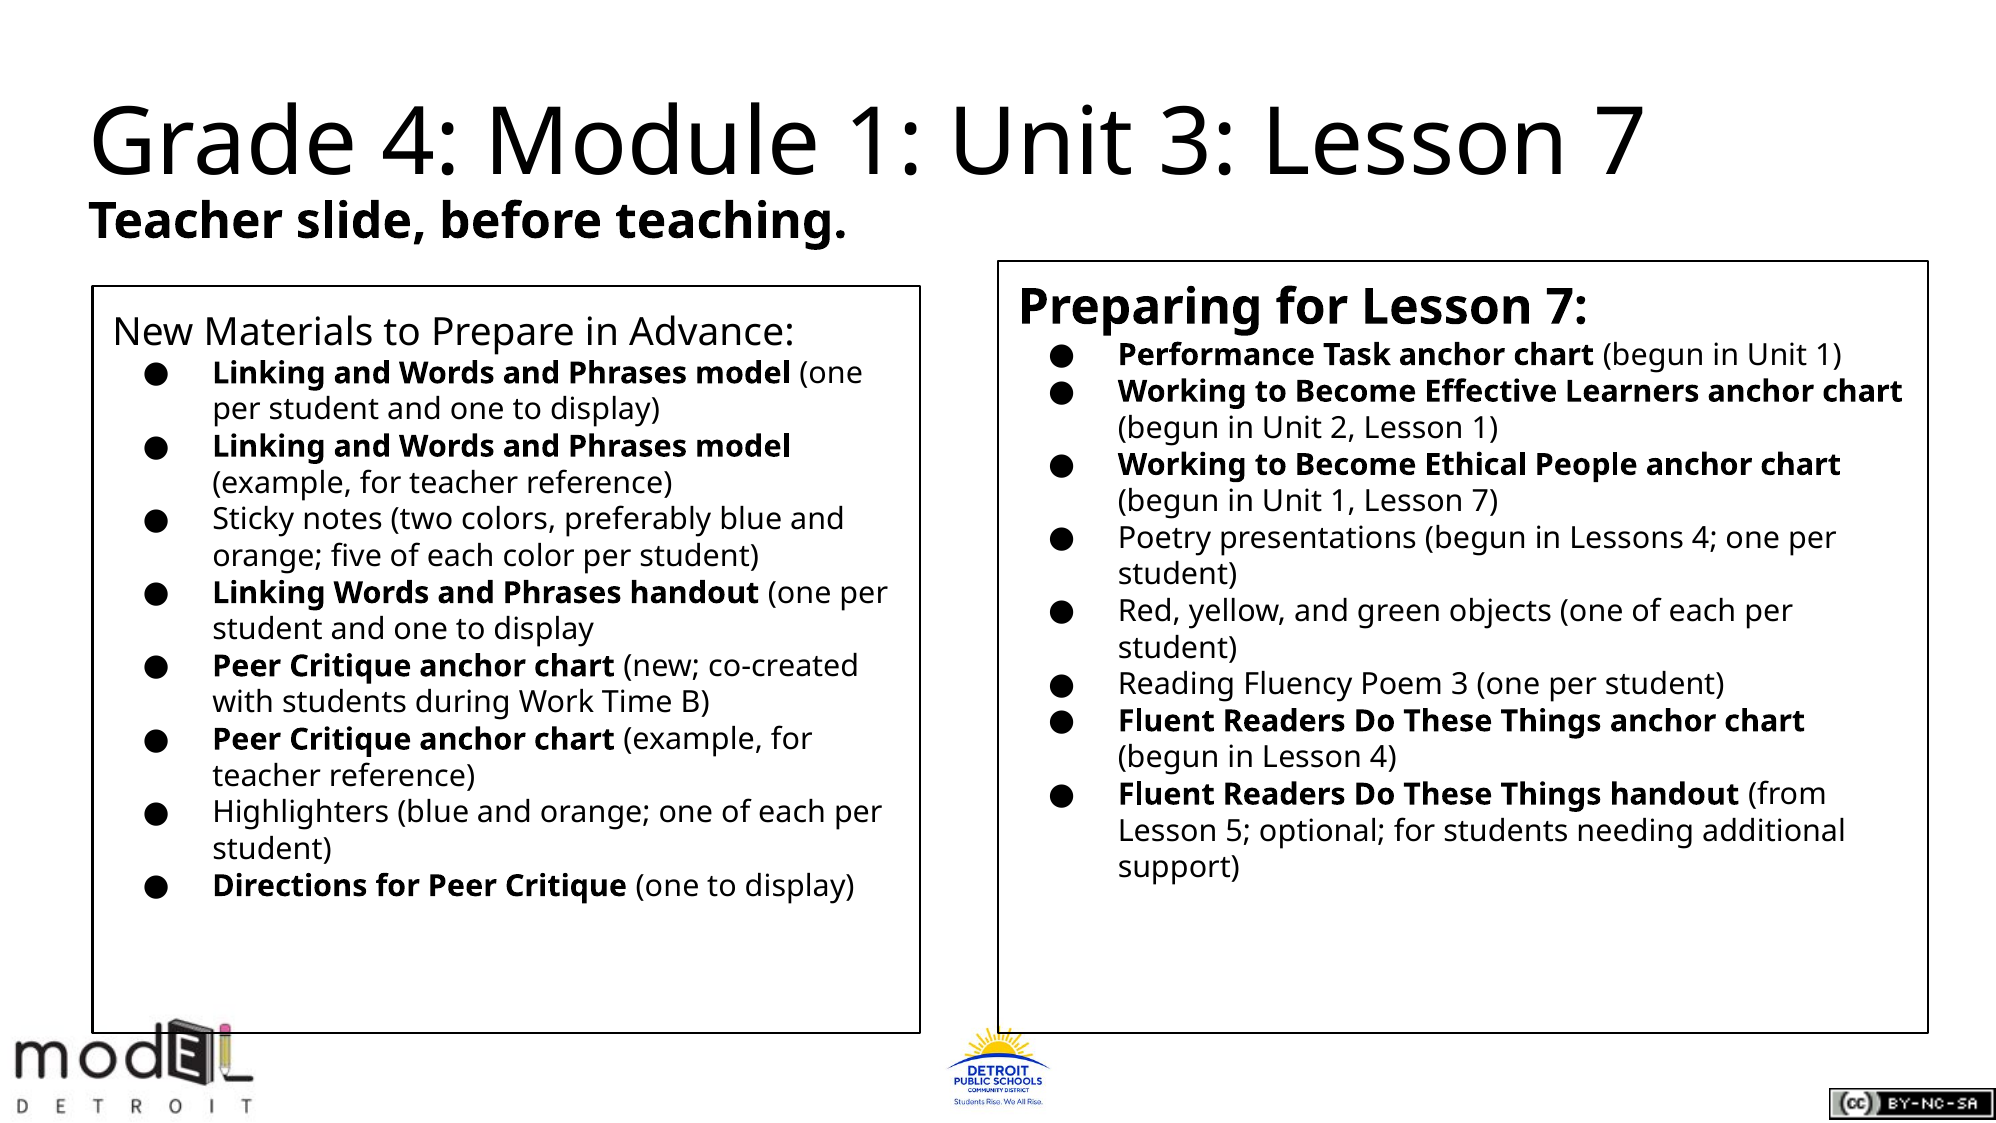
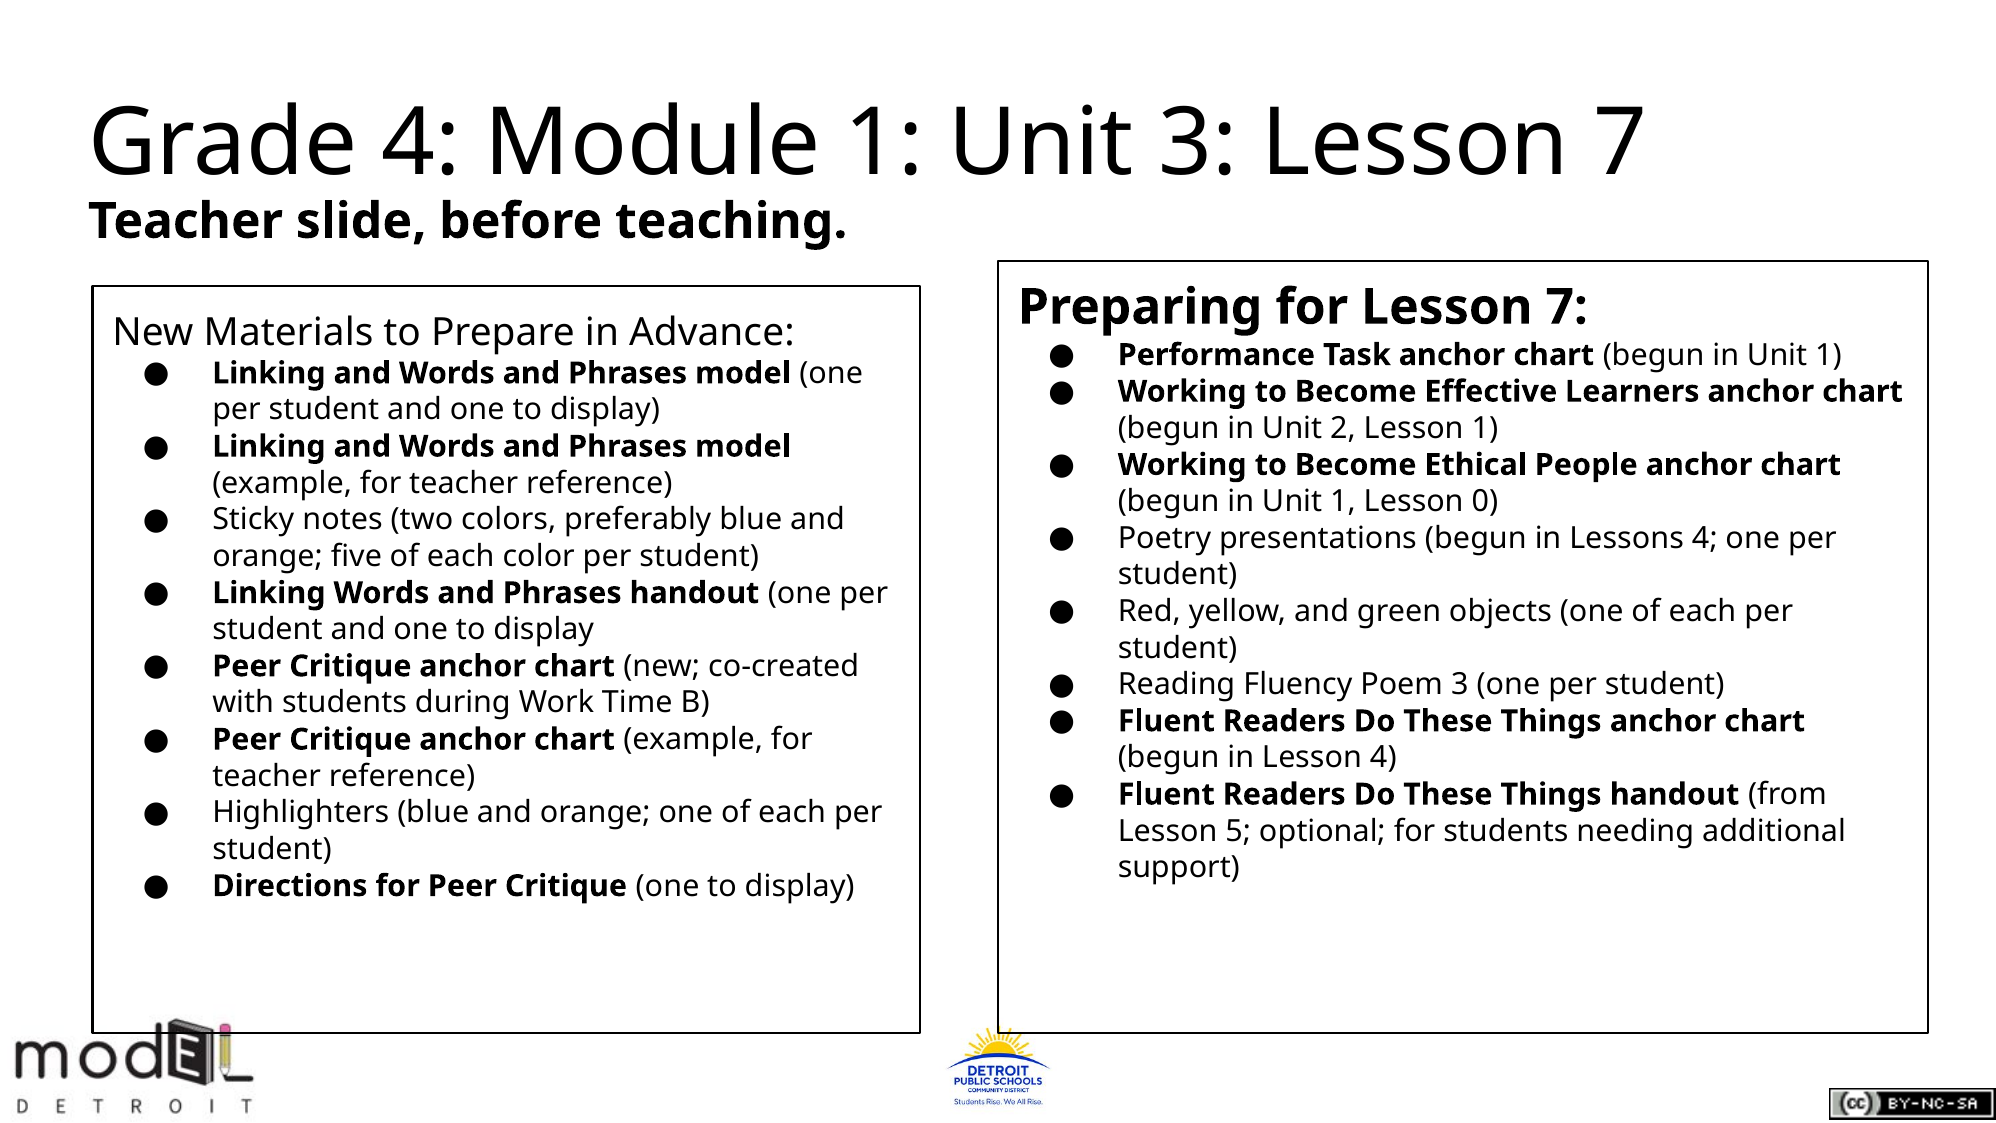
1 Lesson 7: 7 -> 0 (1485, 501)
